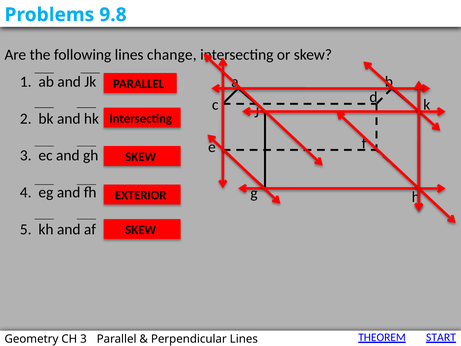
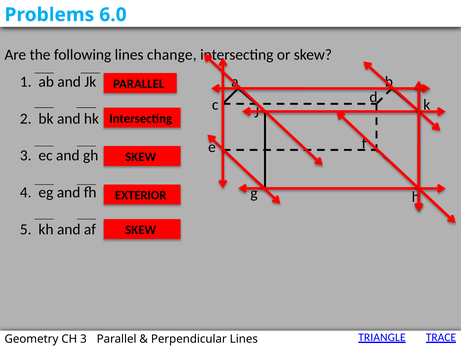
9.8: 9.8 -> 6.0 (113, 15)
THEOREM: THEOREM -> TRIANGLE (382, 337)
START: START -> TRACE (441, 337)
